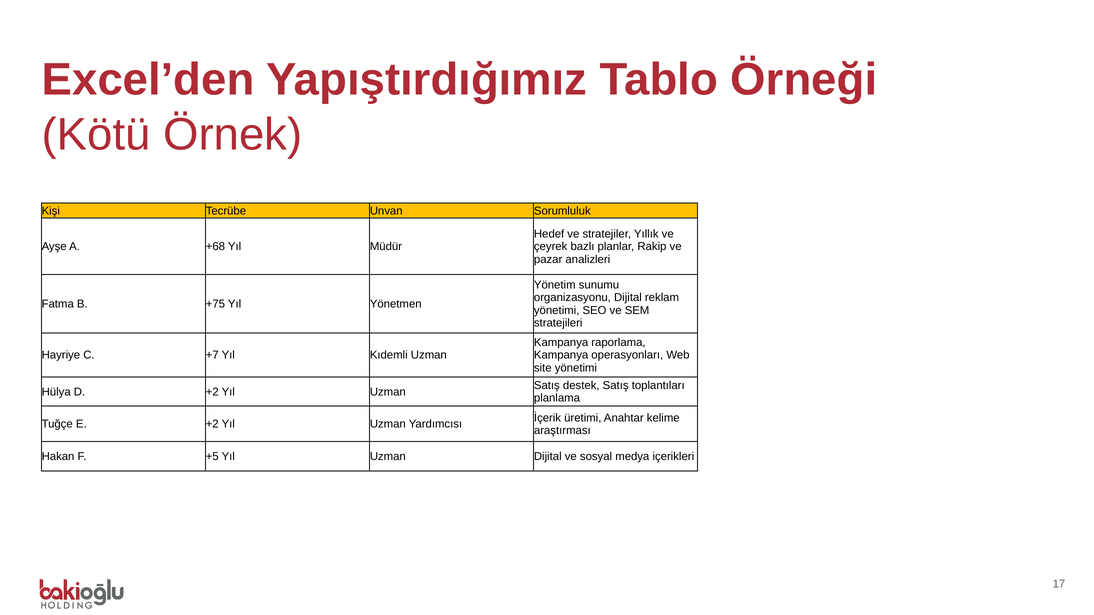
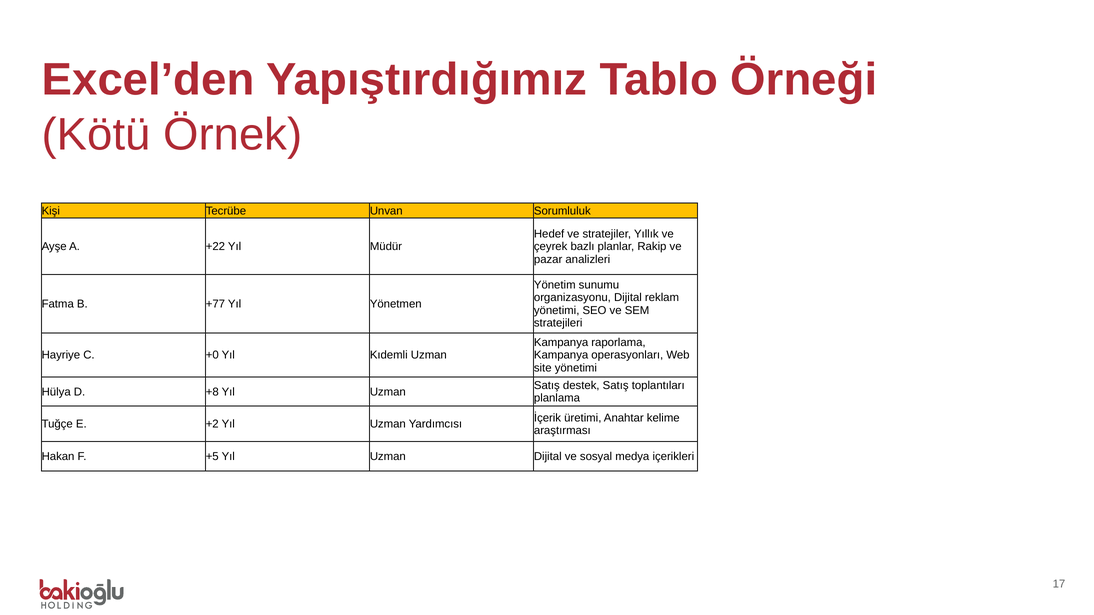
+68: +68 -> +22 (215, 247)
+75: +75 -> +77 (215, 304)
+7: +7 -> +0 (212, 355)
D +2: +2 -> +8 (212, 392)
